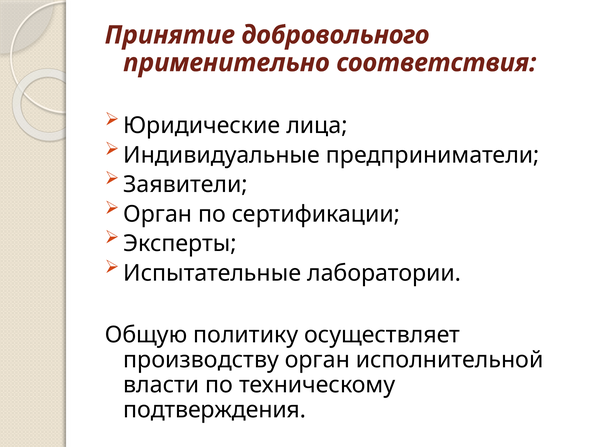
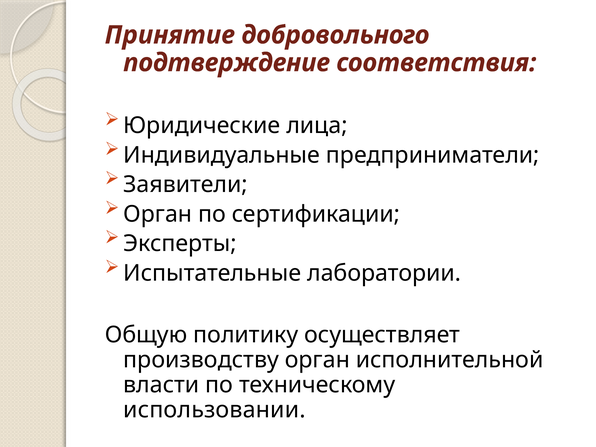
применительно: применительно -> подтверждение (227, 63)
подтверждения: подтверждения -> использовании (214, 410)
